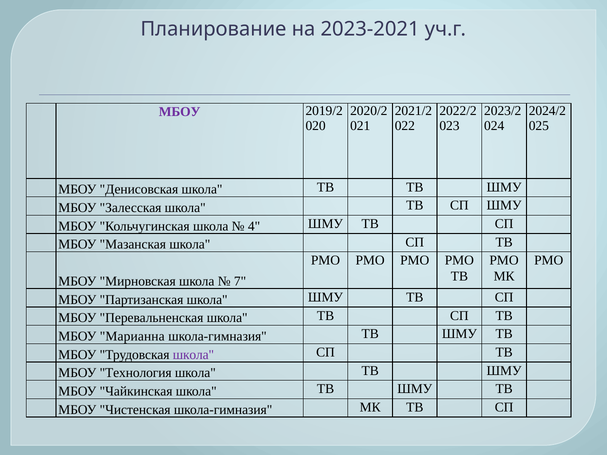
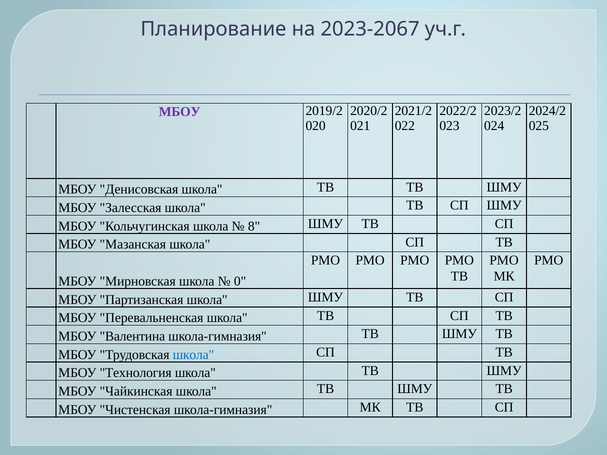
2023-2021: 2023-2021 -> 2023-2067 (370, 29)
4: 4 -> 8 (254, 226)
7: 7 -> 0 (240, 281)
Марианна: Марианна -> Валентина (132, 336)
школа colour: purple -> blue (193, 355)
